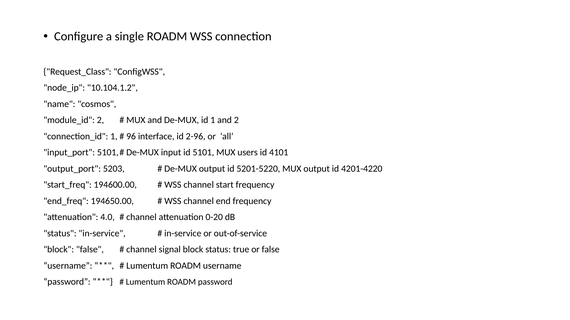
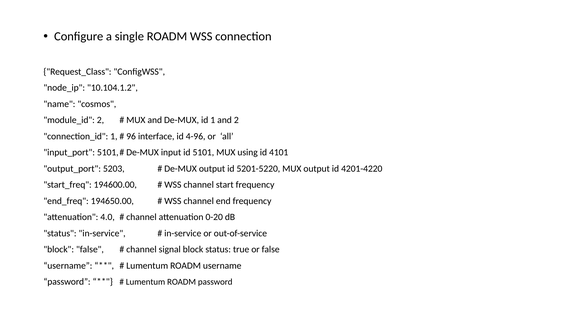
2-96: 2-96 -> 4-96 (196, 137)
users: users -> using (248, 153)
